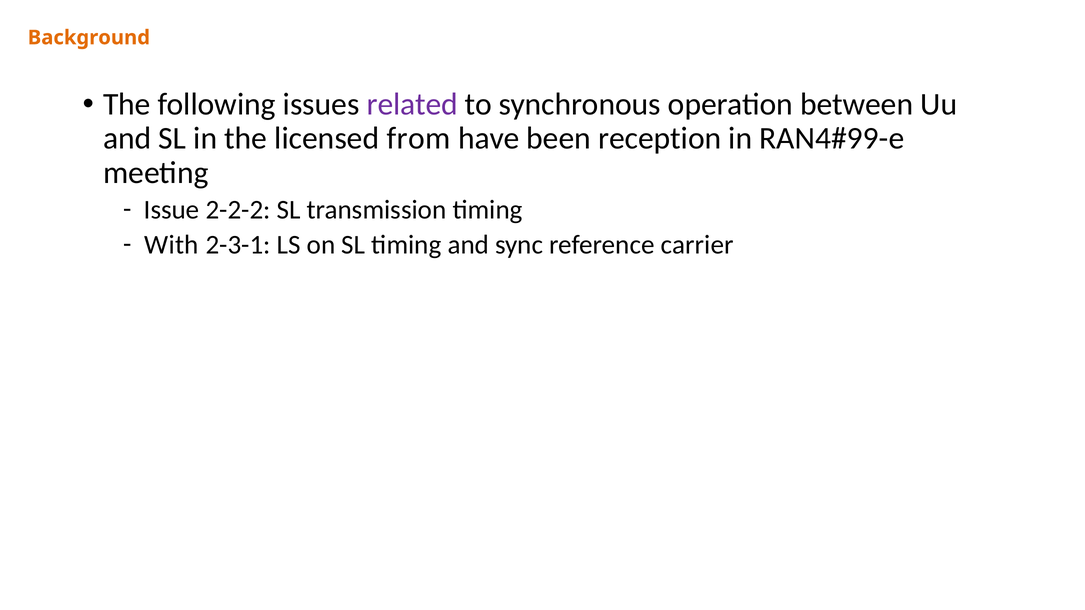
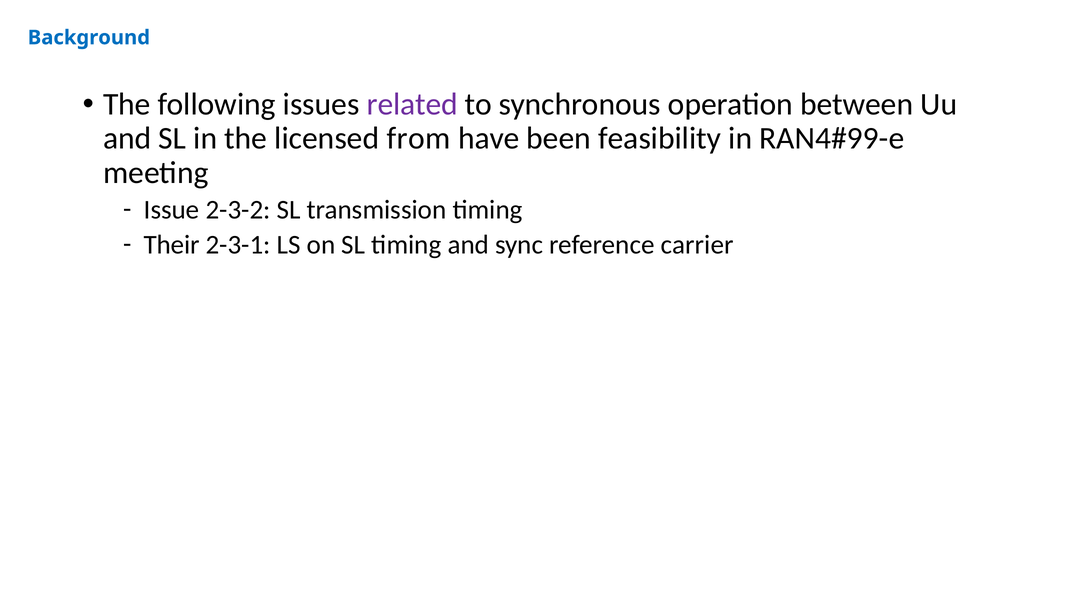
Background colour: orange -> blue (89, 38)
reception: reception -> feasibility (660, 139)
2-2-2: 2-2-2 -> 2-3-2 (238, 210)
With: With -> Their (172, 245)
